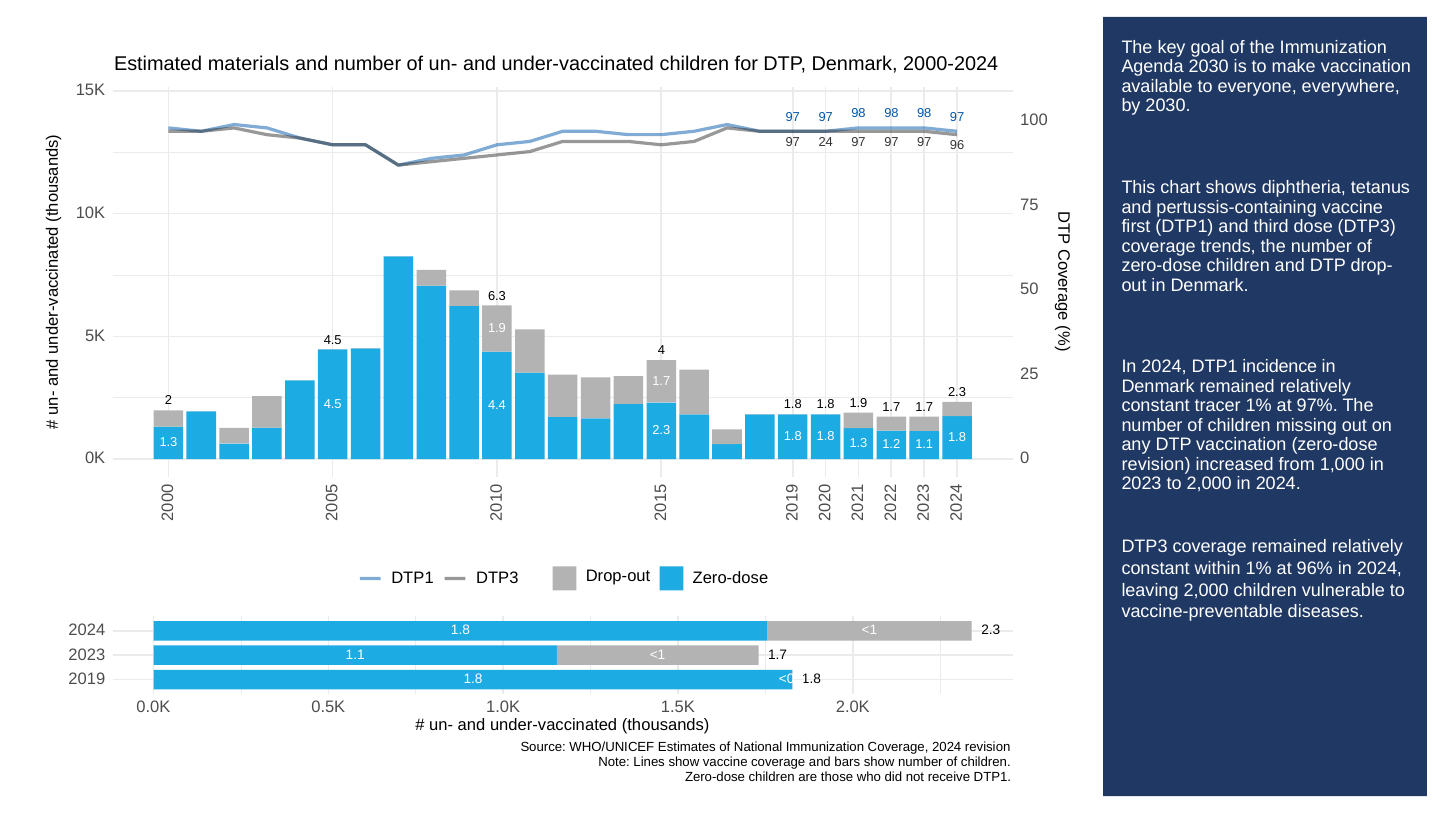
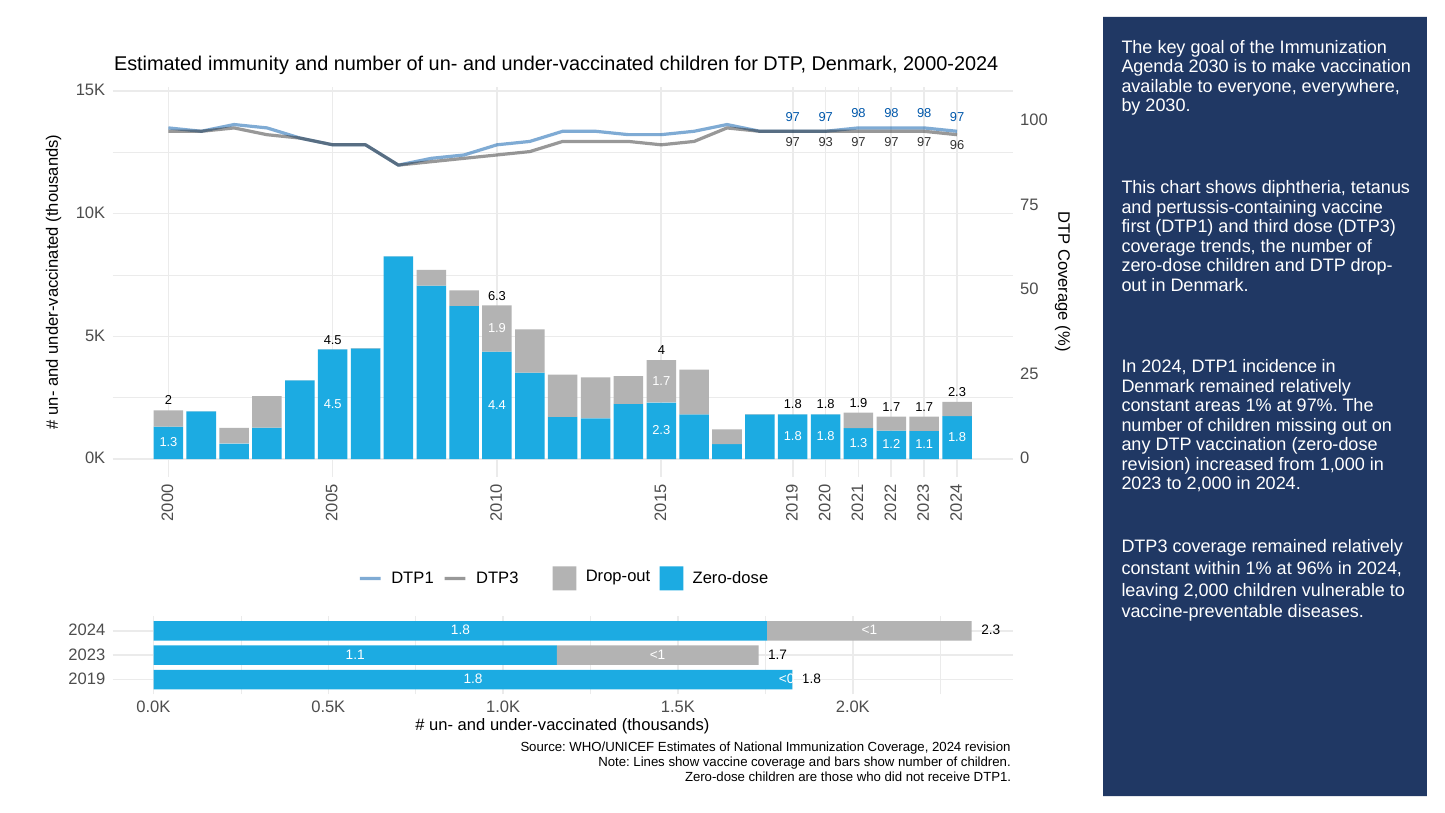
materials: materials -> immunity (249, 64)
24: 24 -> 93 (826, 142)
tracer: tracer -> areas (1217, 406)
